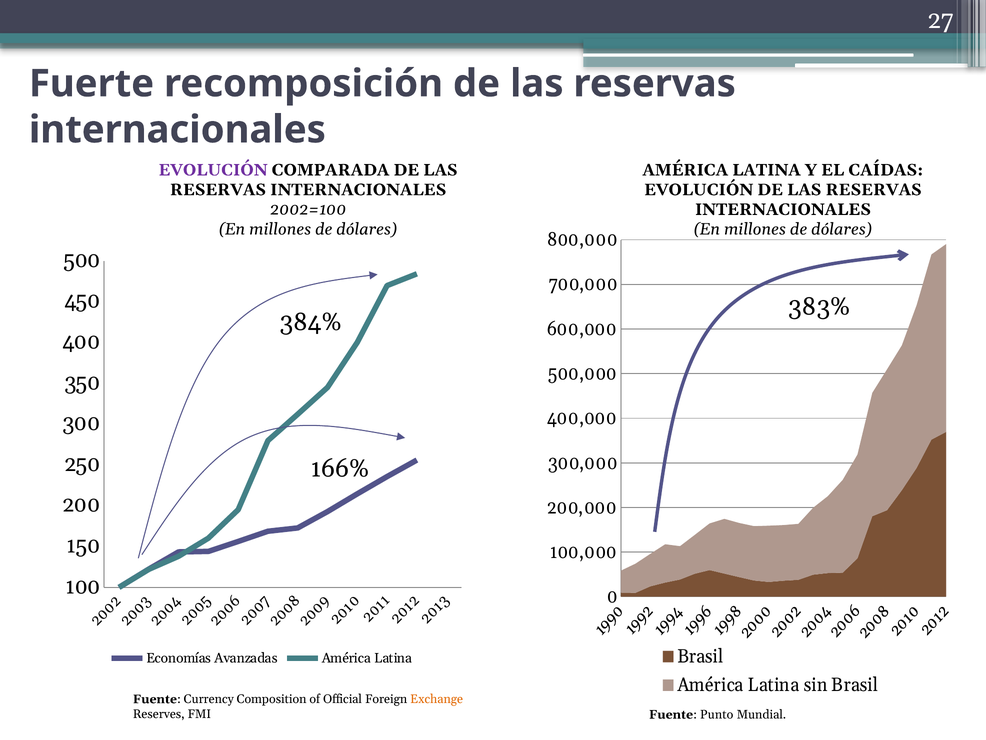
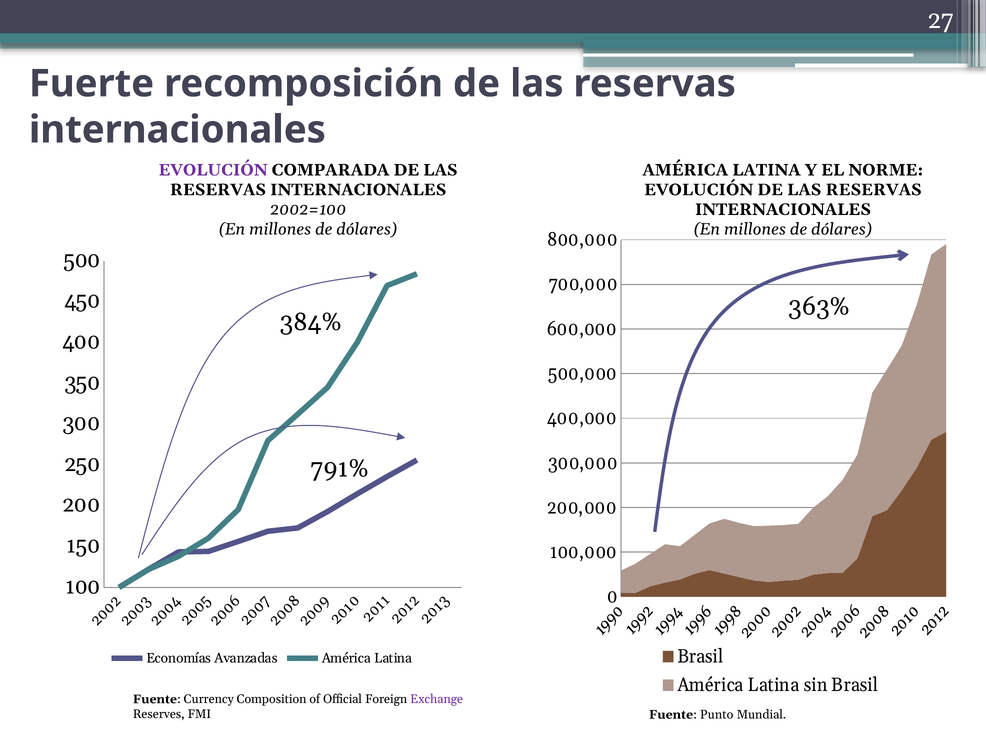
CAÍDAS: CAÍDAS -> NORME (886, 170)
383%: 383% -> 363% (819, 306)
166%: 166% -> 791% (340, 468)
Exchange colour: orange -> purple (437, 699)
